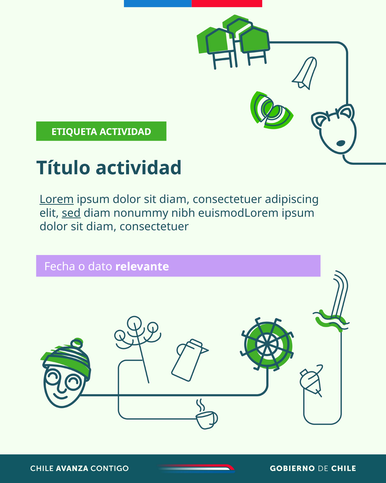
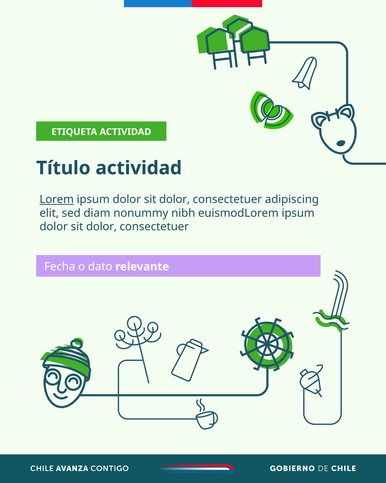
diam: diam -> dolor (175, 200)
sed underline: present -> none (71, 213)
diam: diam -> dolor (101, 227)
